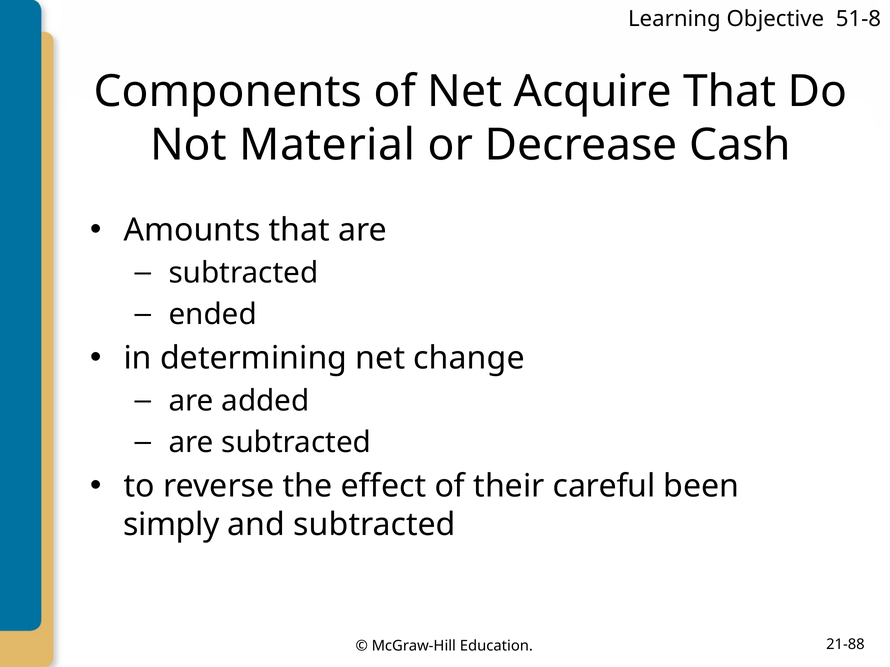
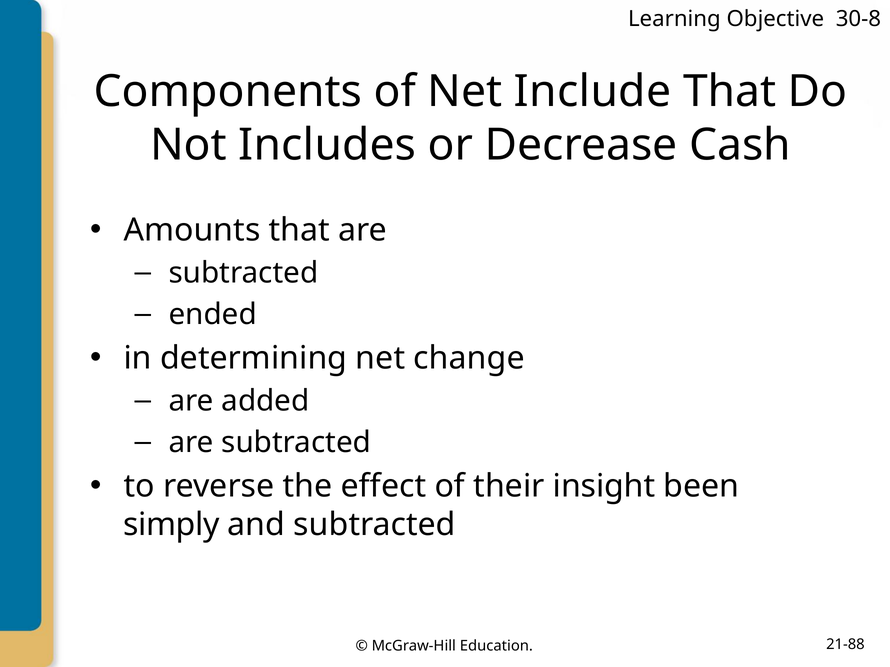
51-8: 51-8 -> 30-8 (858, 19)
Acquire: Acquire -> Include (593, 92)
Material: Material -> Includes (327, 145)
careful: careful -> insight (604, 487)
